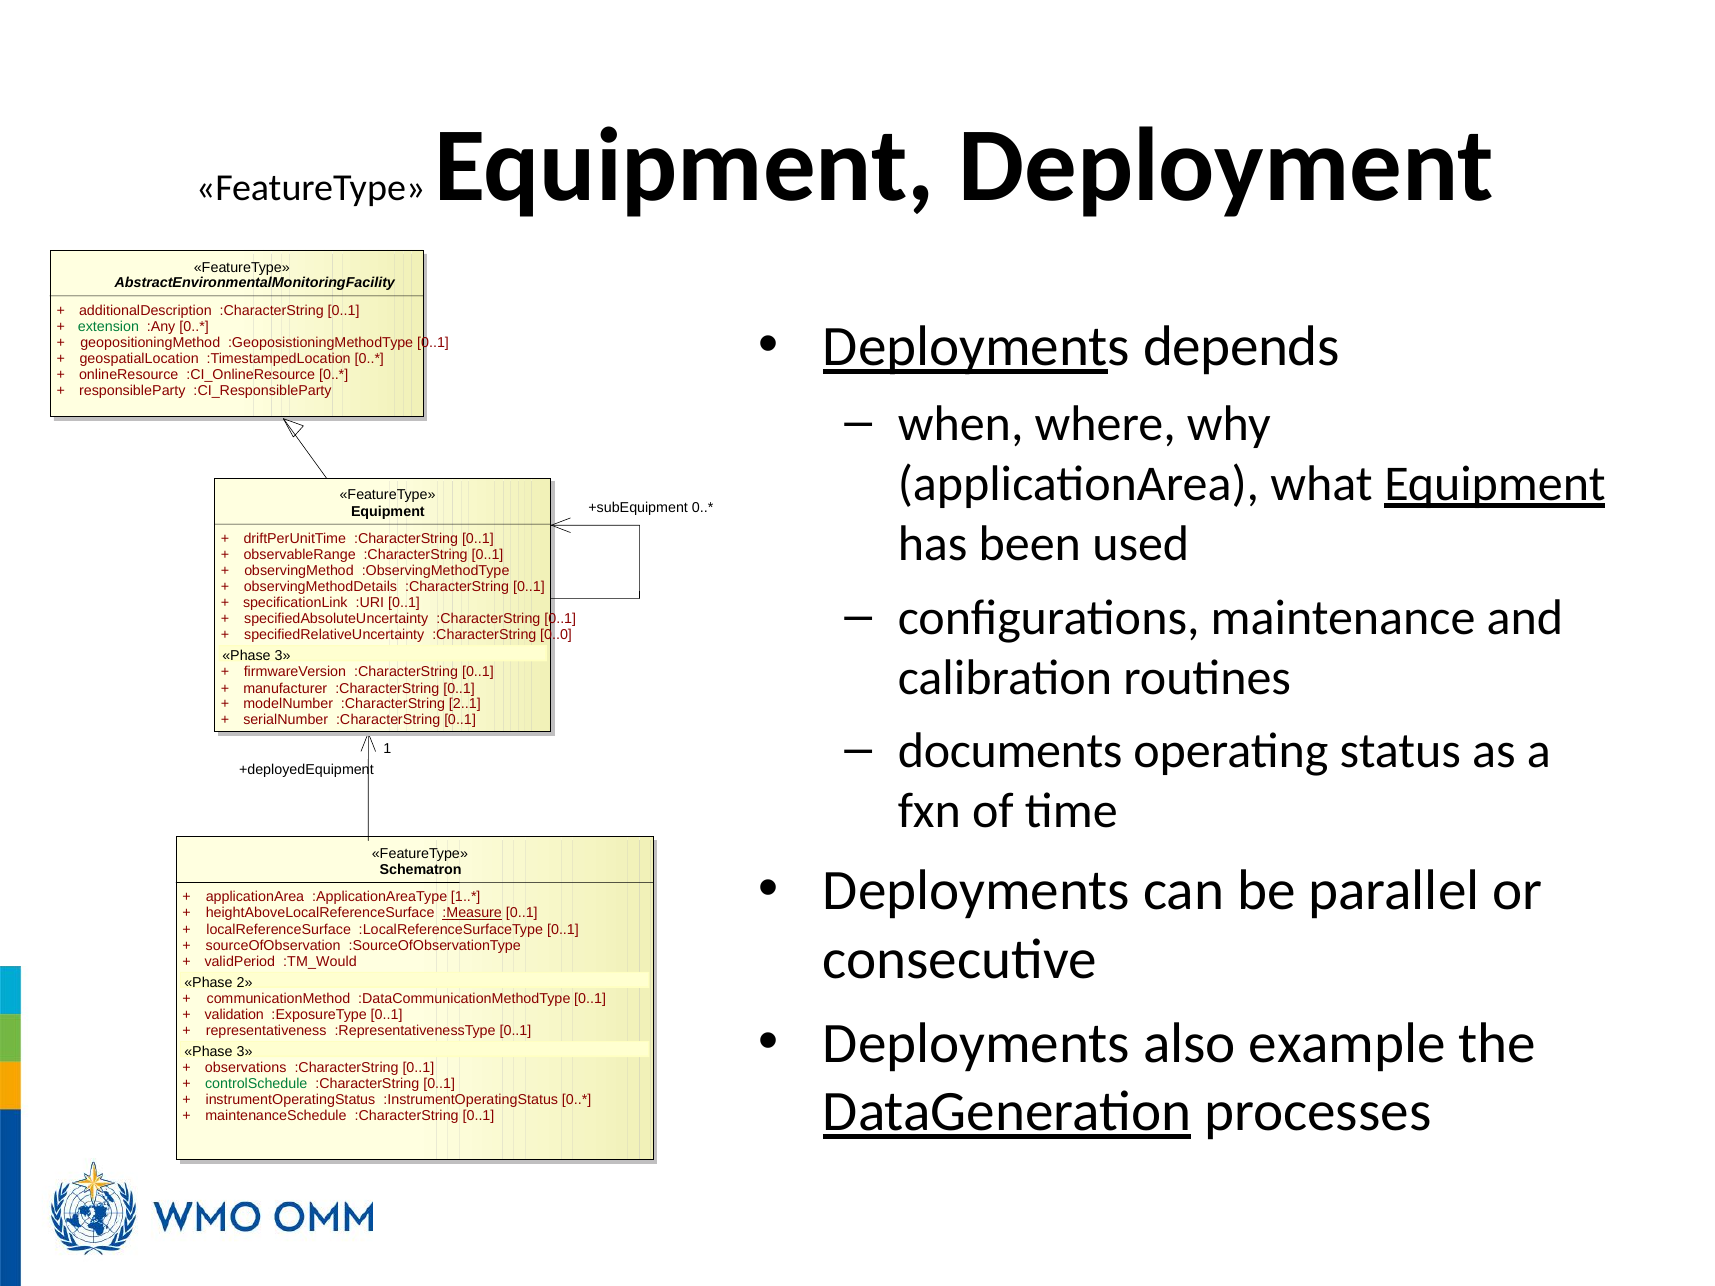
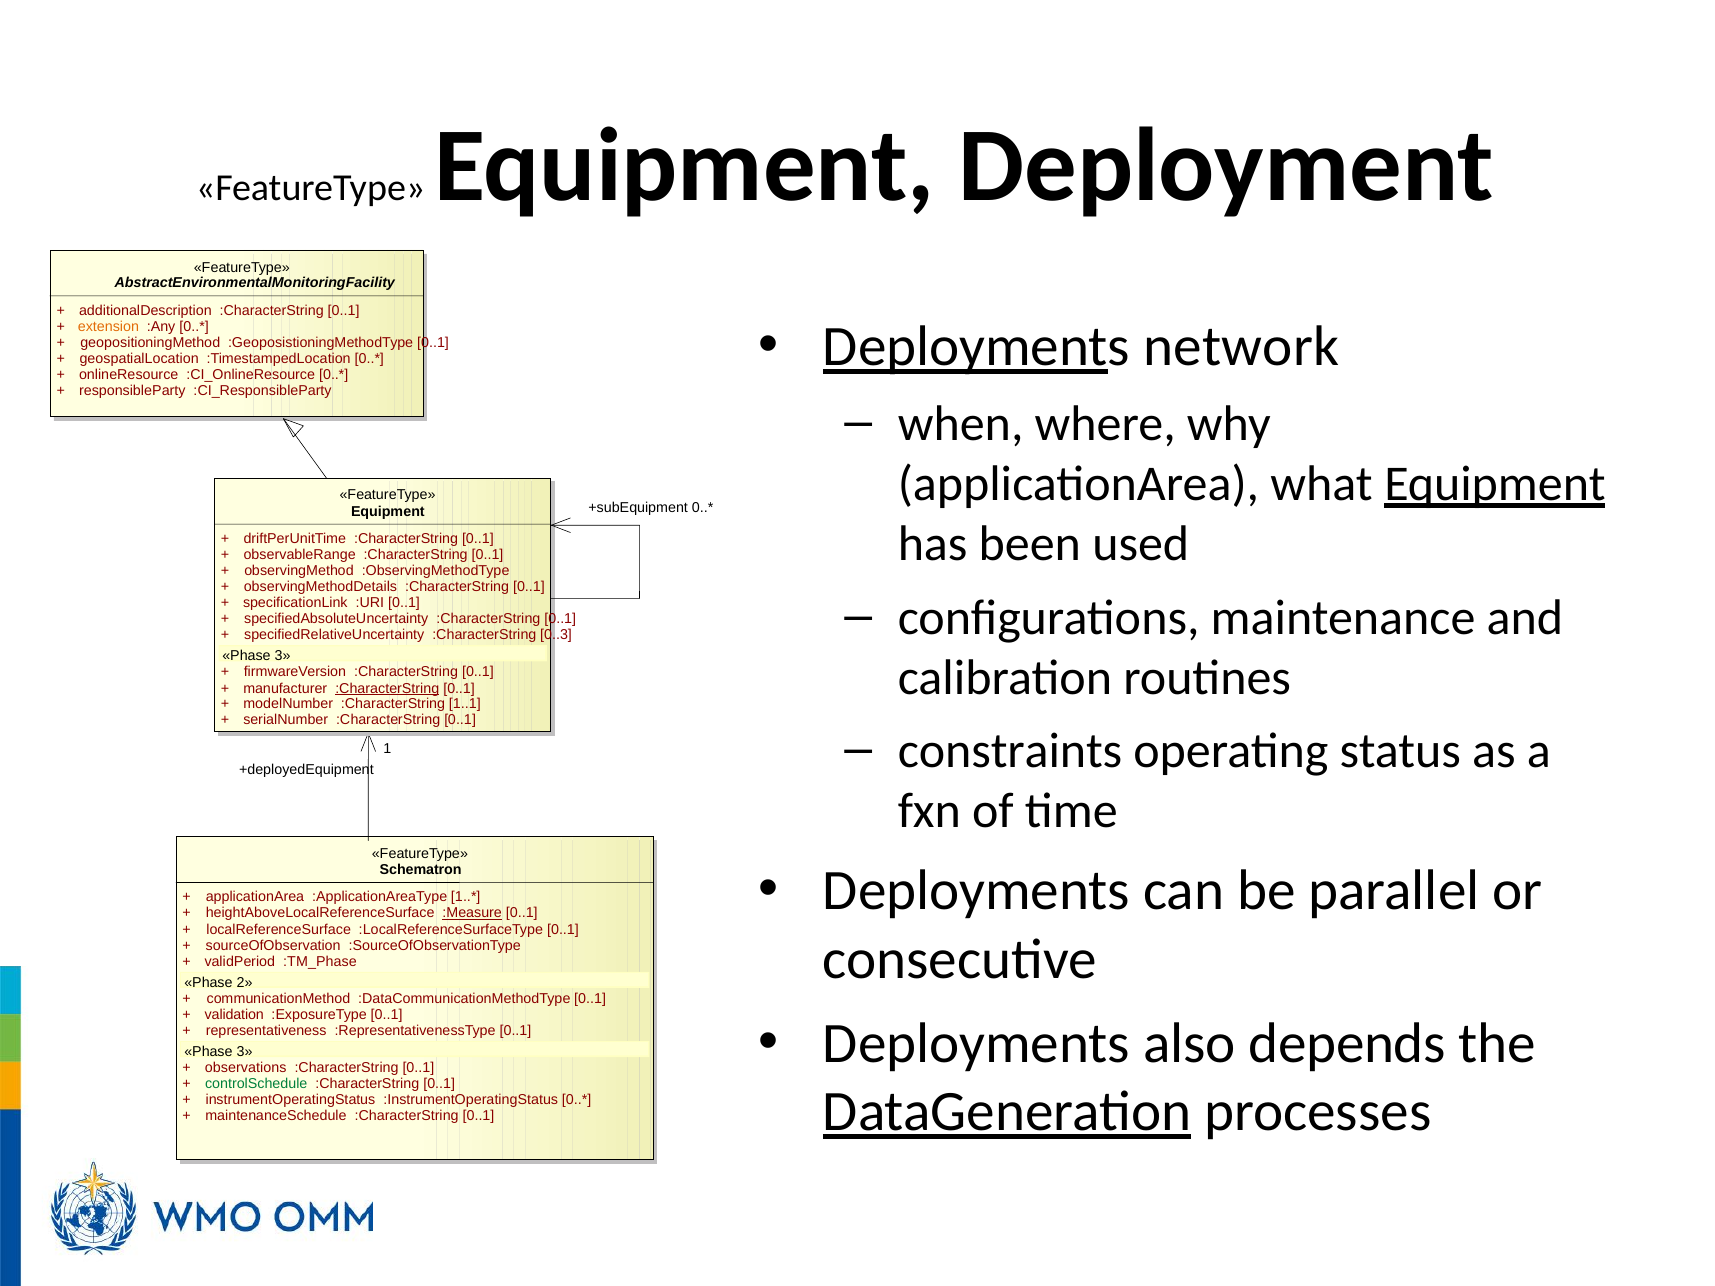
depends: depends -> network (1241, 347)
extension colour: green -> orange (108, 327)
0..0: 0..0 -> 0..3 (556, 635)
:CharacterString underline: none -> present (387, 688)
2..1: 2..1 -> 1..1 (465, 704)
documents: documents -> constraints (1010, 751)
:TM_Would: :TM_Would -> :TM_Phase (320, 961)
example: example -> depends (1347, 1044)
